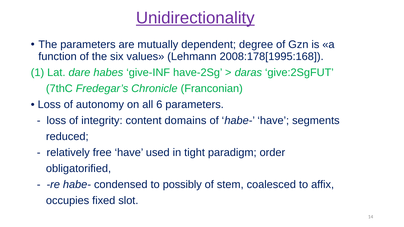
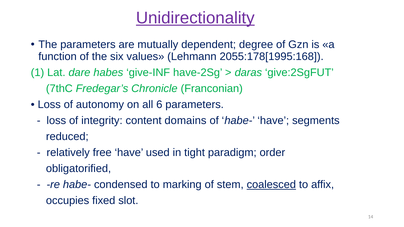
2008:178[1995:168: 2008:178[1995:168 -> 2055:178[1995:168 (272, 57)
possibly: possibly -> marking (182, 185)
coalesced underline: none -> present (271, 185)
